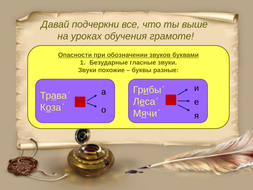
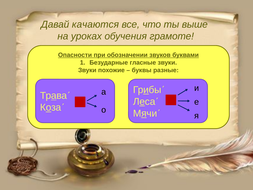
подчеркни: подчеркни -> качаются (95, 24)
